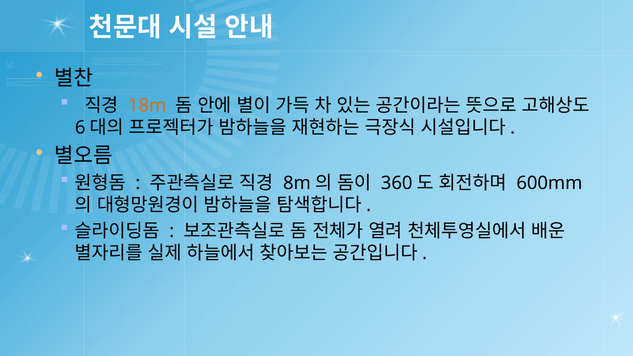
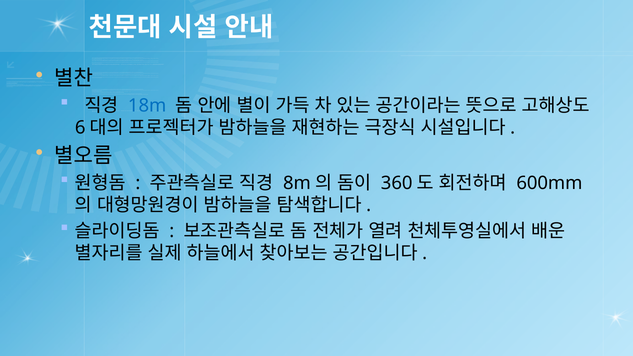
18m colour: orange -> blue (147, 105)
